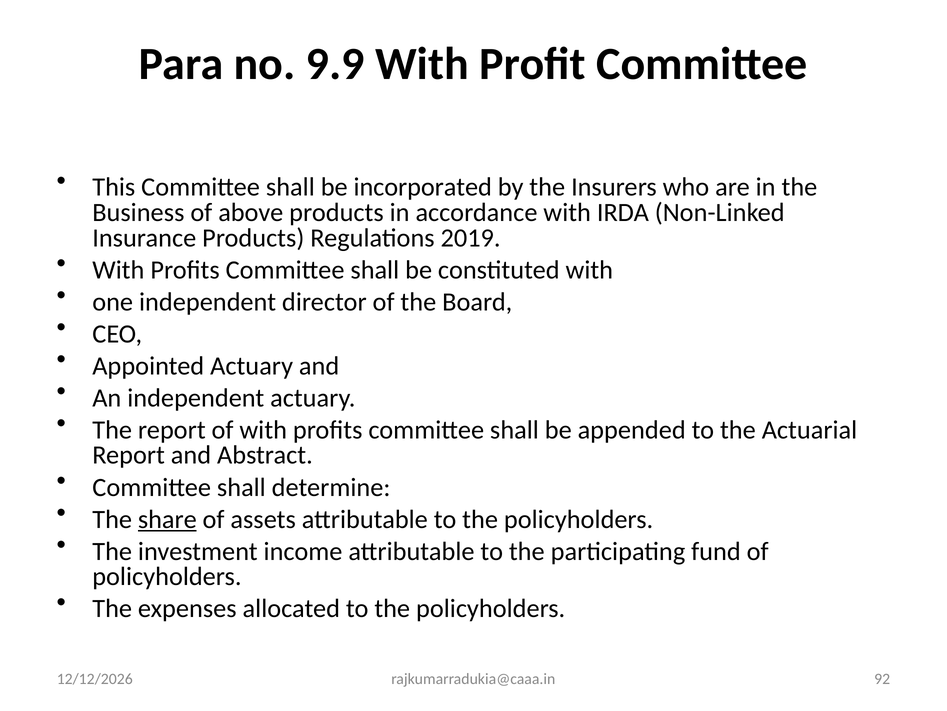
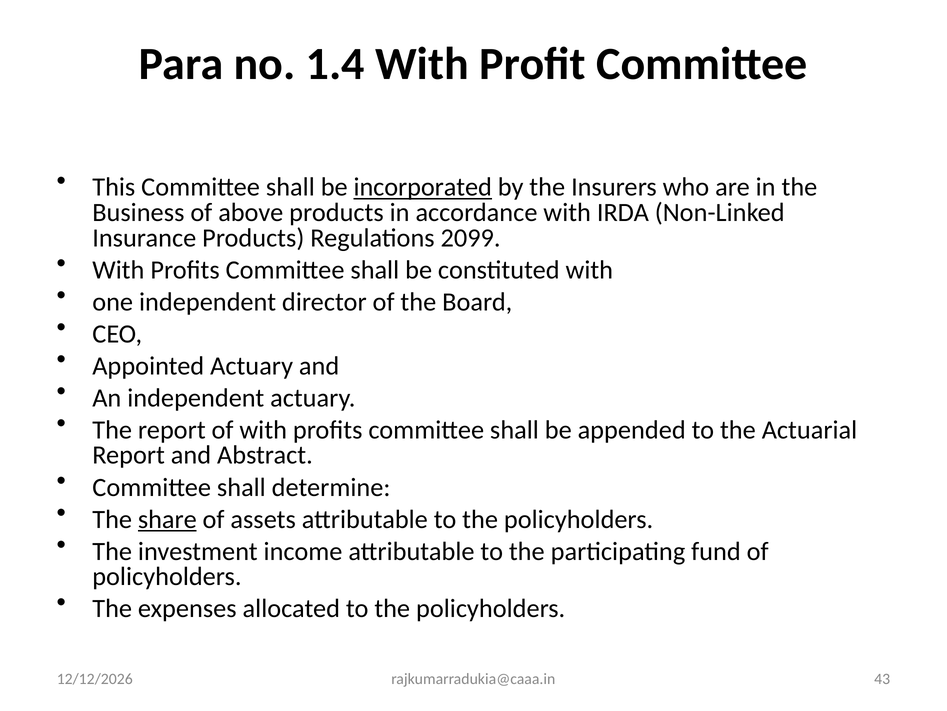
9.9: 9.9 -> 1.4 (335, 64)
incorporated underline: none -> present (423, 187)
2019: 2019 -> 2099 (471, 238)
92: 92 -> 43 (882, 678)
